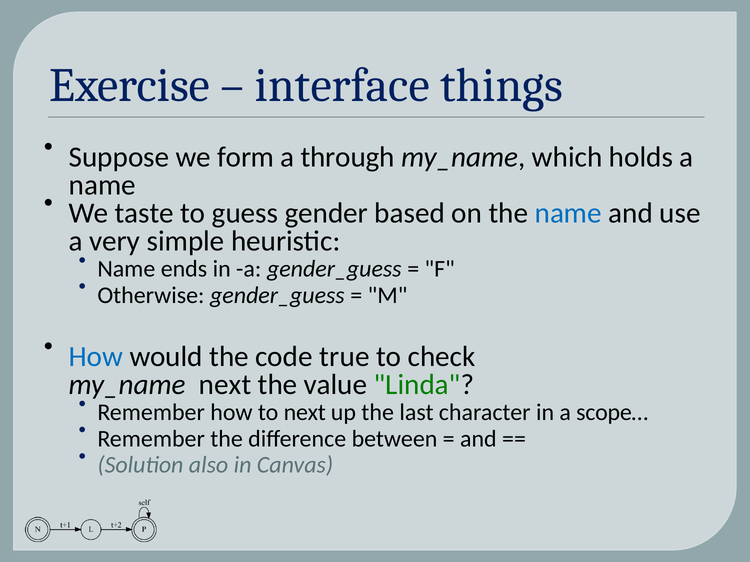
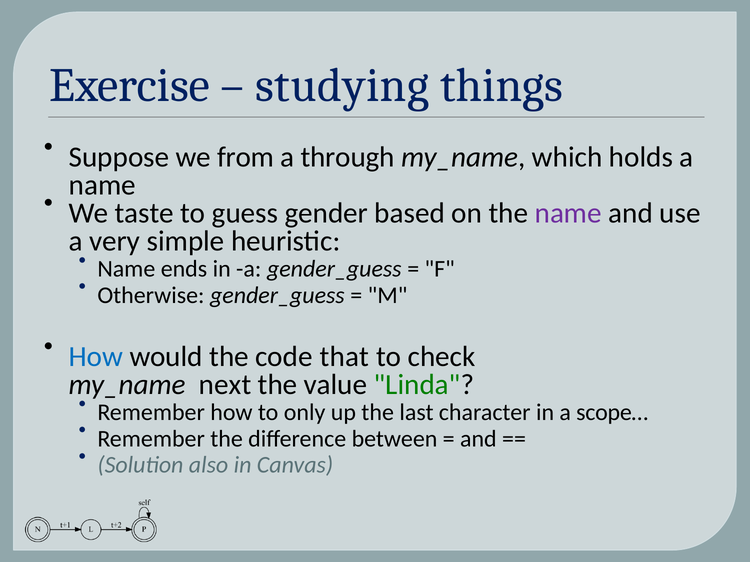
interface: interface -> studying (342, 85)
form: form -> from (246, 157)
name colour: blue -> purple (568, 213)
true: true -> that (344, 357)
to next: next -> only (305, 413)
